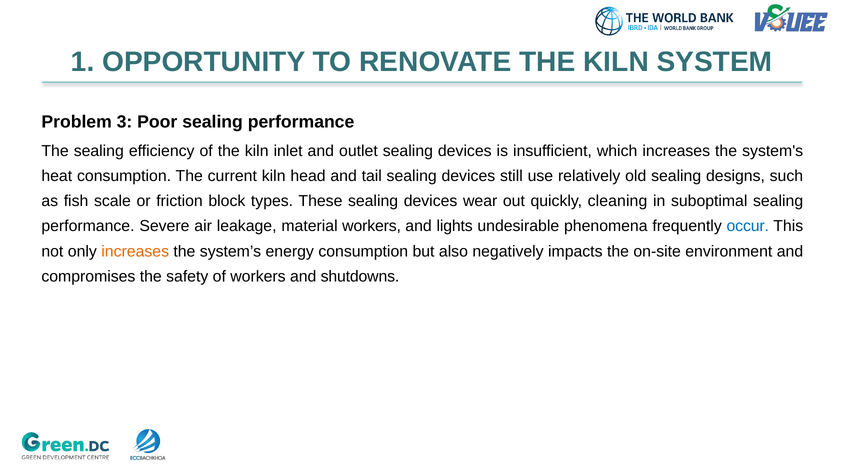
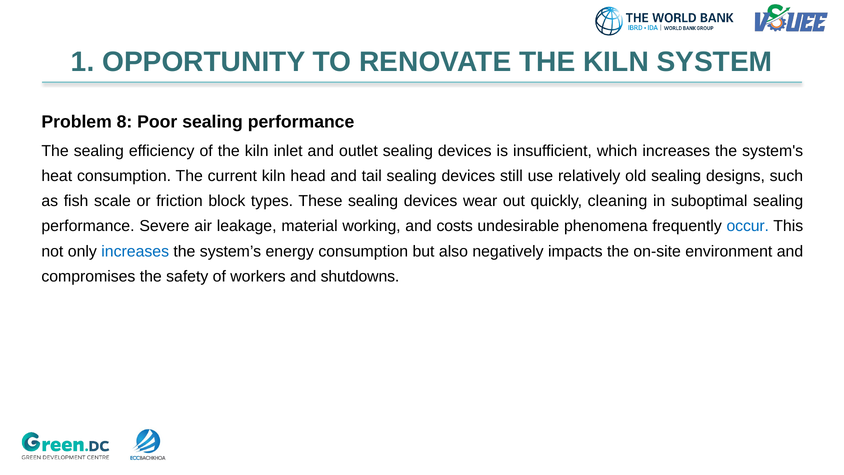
3: 3 -> 8 (125, 122)
material workers: workers -> working (372, 226)
lights: lights -> costs (455, 226)
increases colour: orange -> blue (135, 251)
